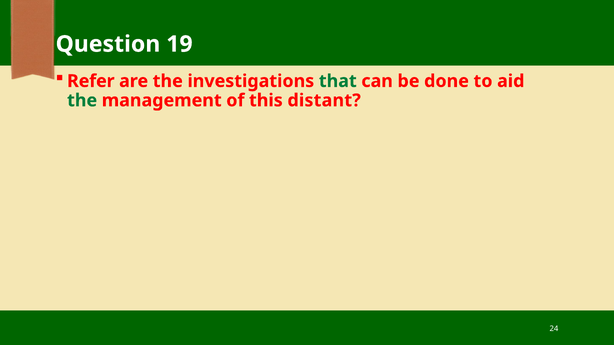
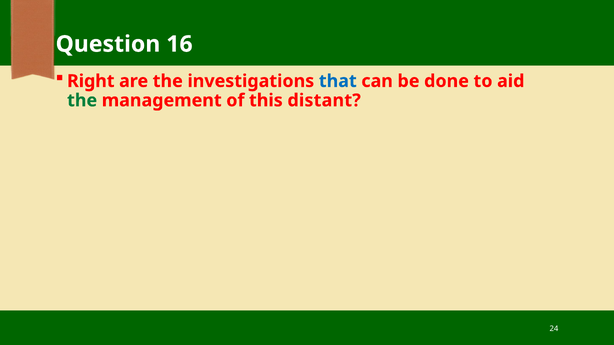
19: 19 -> 16 (179, 44)
Refer: Refer -> Right (91, 81)
that colour: green -> blue (338, 81)
